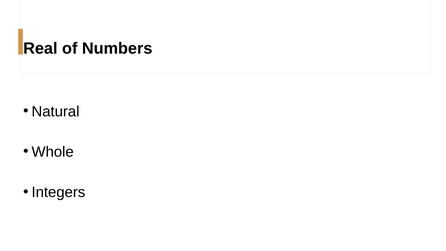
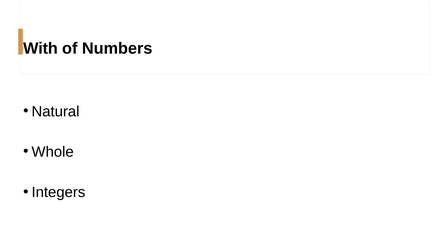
Real: Real -> With (40, 49)
